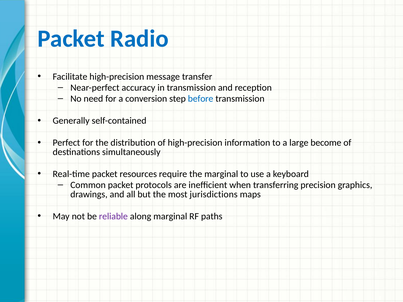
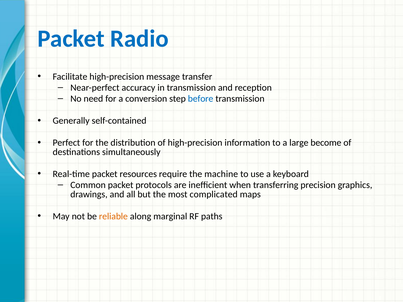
the marginal: marginal -> machine (221, 174)
jurisdictions: jurisdictions -> complicated (214, 194)
reliable colour: purple -> orange (113, 216)
